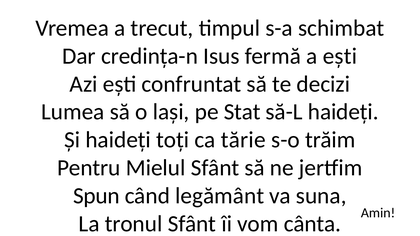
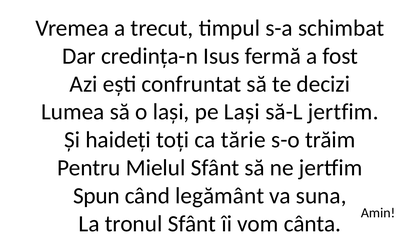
a ești: ești -> fost (340, 56)
pe Stat: Stat -> Lași (242, 112)
să-L haideți: haideți -> jertfim (343, 112)
